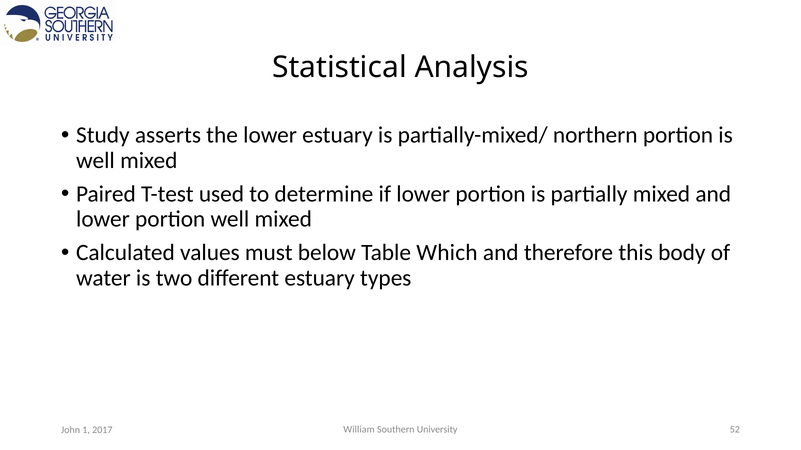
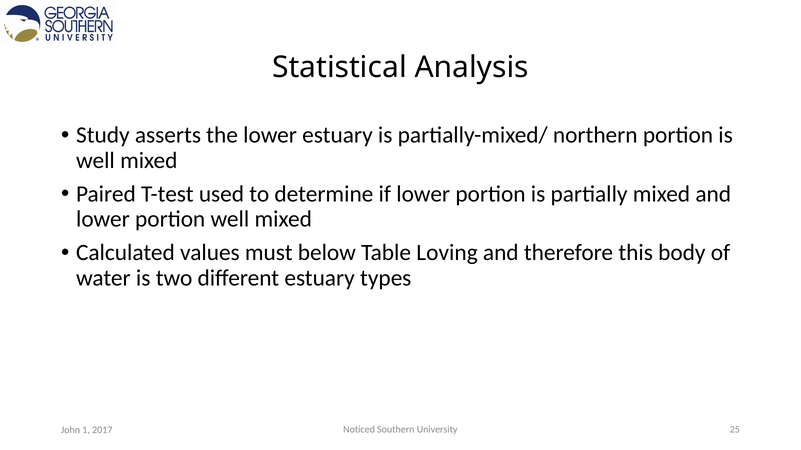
Which: Which -> Loving (447, 253)
William: William -> Noticed (359, 430)
52: 52 -> 25 (735, 430)
